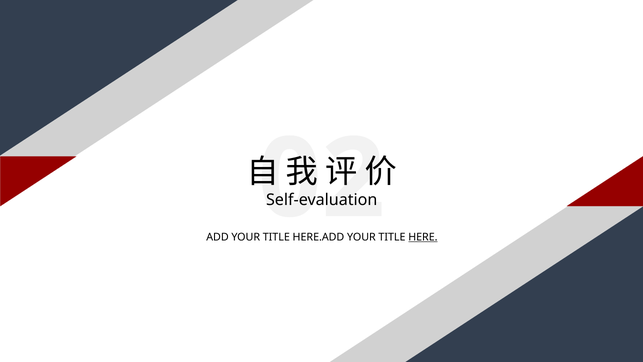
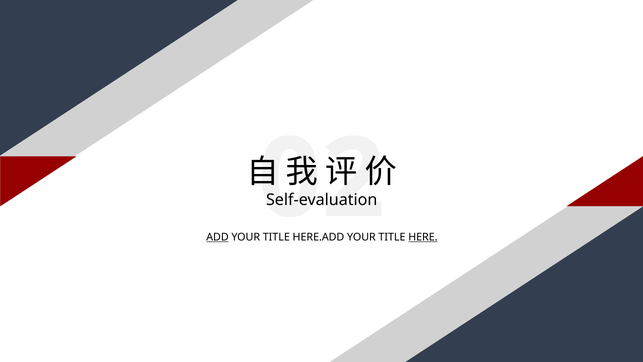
ADD underline: none -> present (217, 237)
